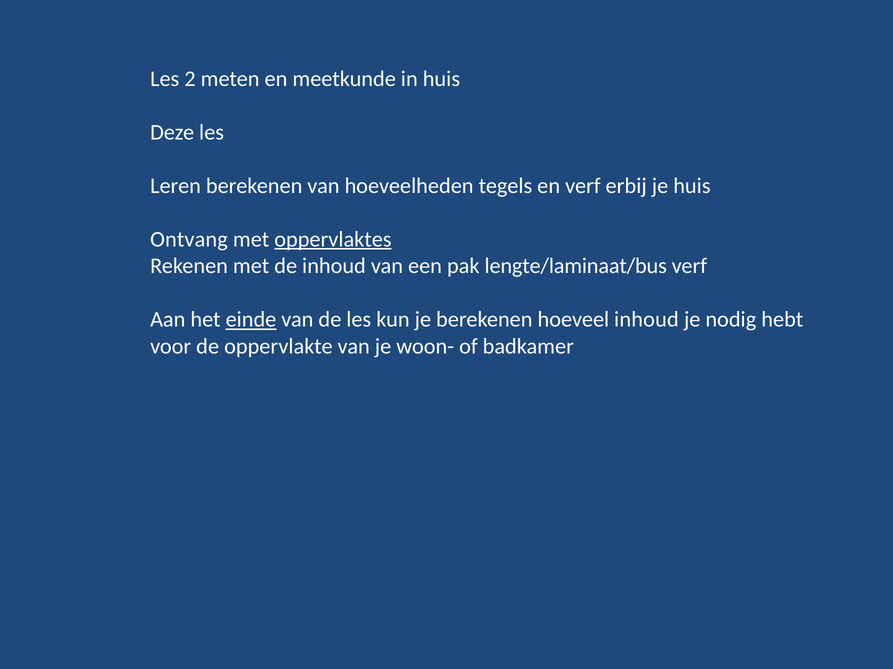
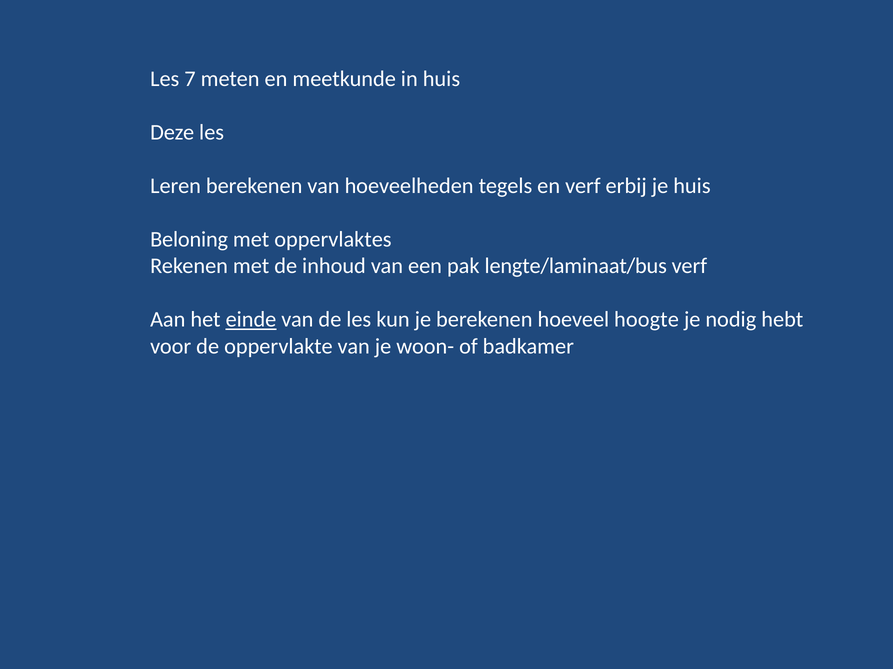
2: 2 -> 7 (190, 79)
Ontvang: Ontvang -> Beloning (189, 240)
oppervlaktes underline: present -> none (333, 240)
hoeveel inhoud: inhoud -> hoogte (646, 320)
